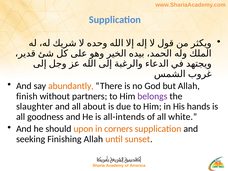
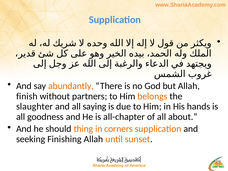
belongs colour: purple -> orange (152, 96)
about: about -> saying (95, 107)
all-intends: all-intends -> all-chapter (124, 117)
white: white -> about (183, 117)
upon: upon -> thing (83, 129)
